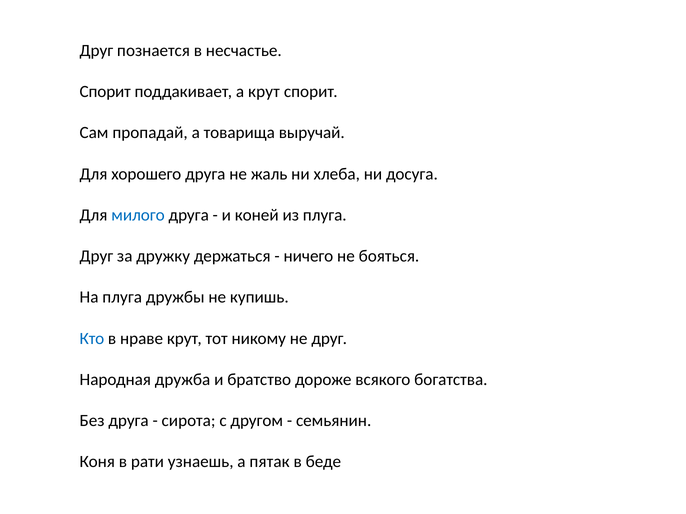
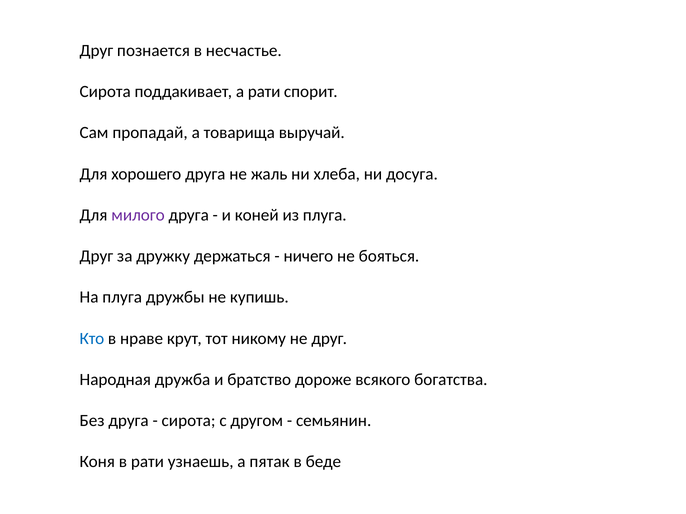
Спорит: Спорит -> Сирота (105, 92)
а крут: крут -> рати (264, 92)
милого colour: blue -> purple (138, 215)
